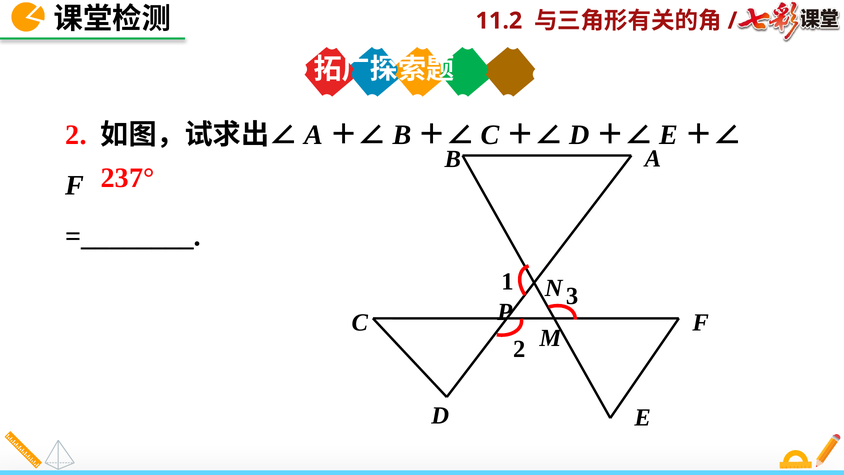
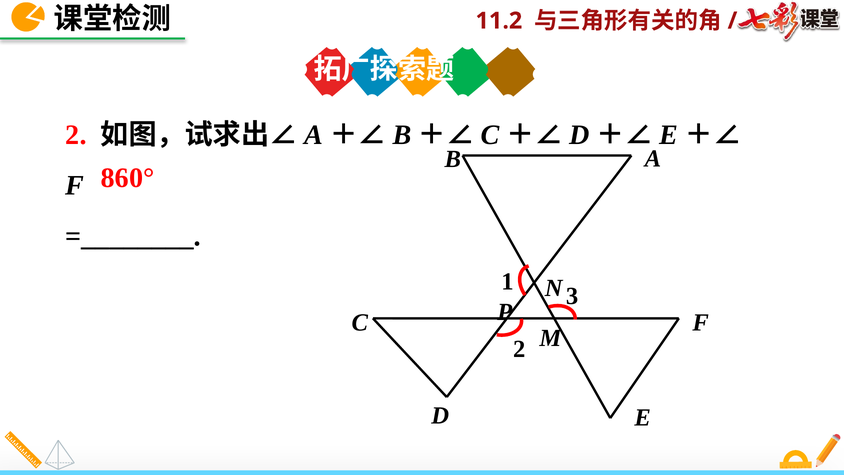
237°: 237° -> 860° (128, 178)
